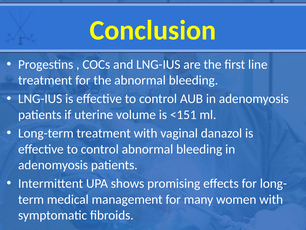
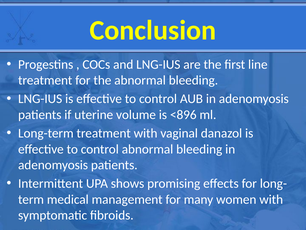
<151: <151 -> <896 (183, 114)
